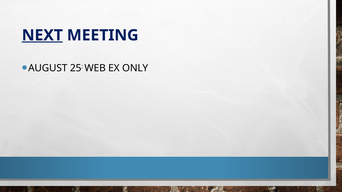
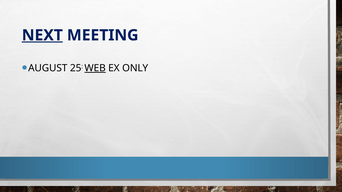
WEB underline: none -> present (95, 68)
